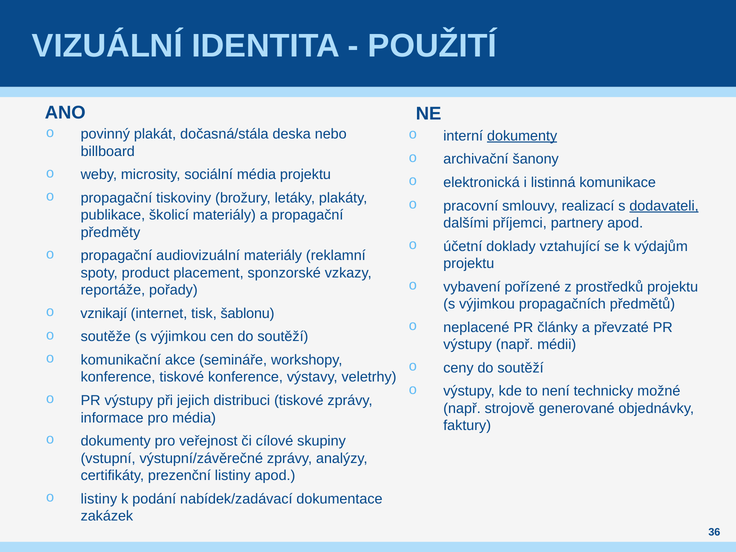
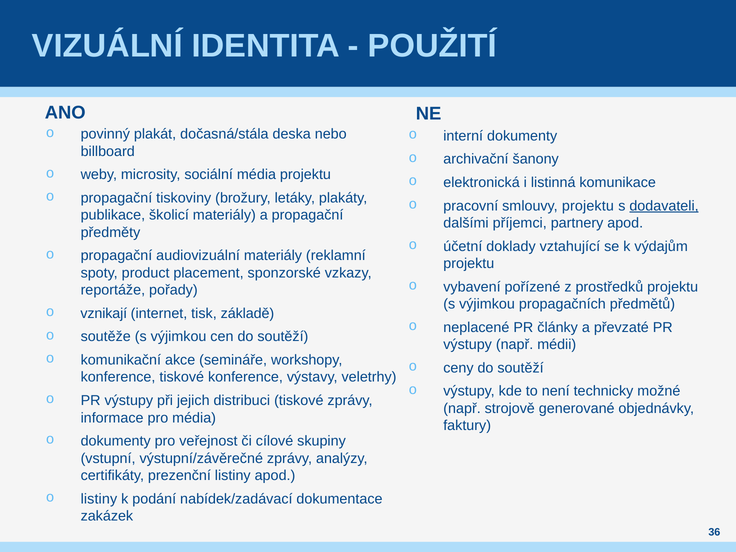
dokumenty underline: present -> none (522, 136)
smlouvy realizací: realizací -> projektu (588, 206)
šablonu: šablonu -> základě (247, 313)
